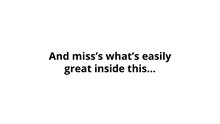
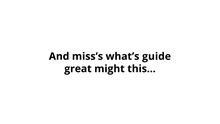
easily: easily -> guide (157, 56)
inside: inside -> might (109, 69)
